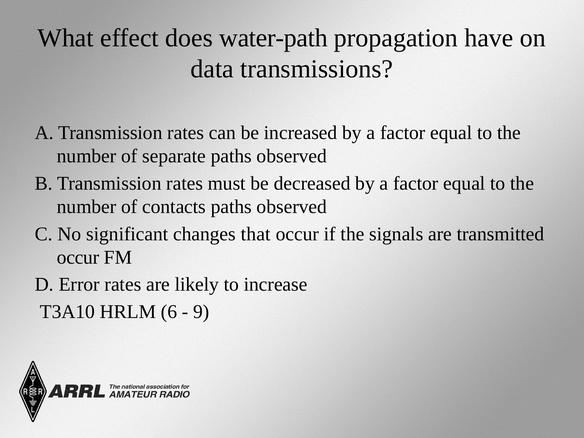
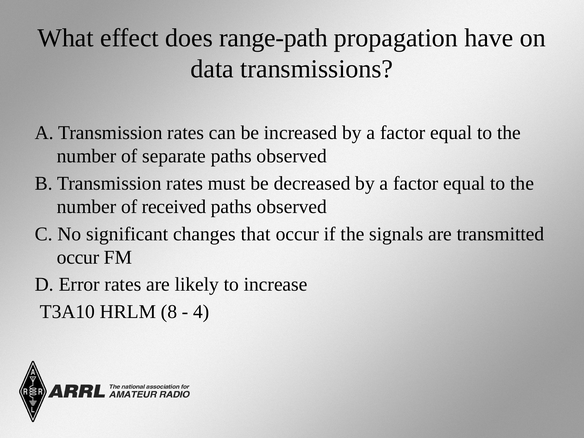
water-path: water-path -> range-path (274, 38)
contacts: contacts -> received (174, 207)
6: 6 -> 8 (169, 312)
9: 9 -> 4 (201, 312)
